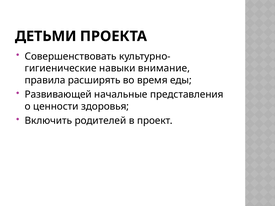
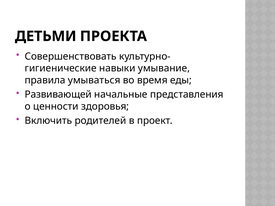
внимание: внимание -> умывание (164, 68)
расширять: расширять -> умываться (94, 80)
